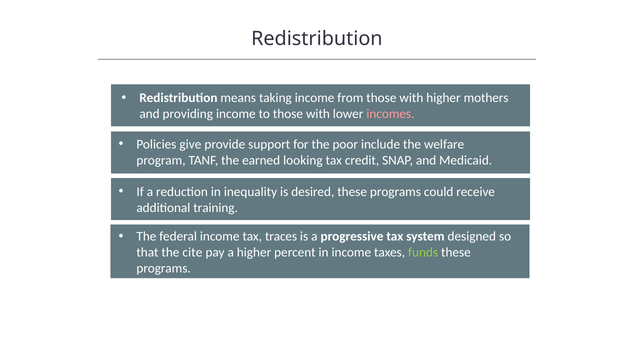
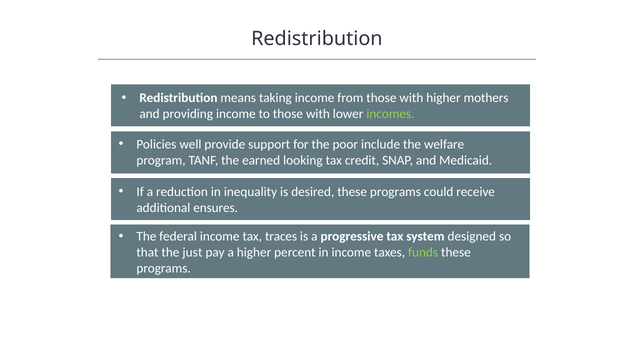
incomes colour: pink -> light green (390, 114)
give: give -> well (190, 144)
training: training -> ensures (216, 207)
cite: cite -> just (192, 252)
